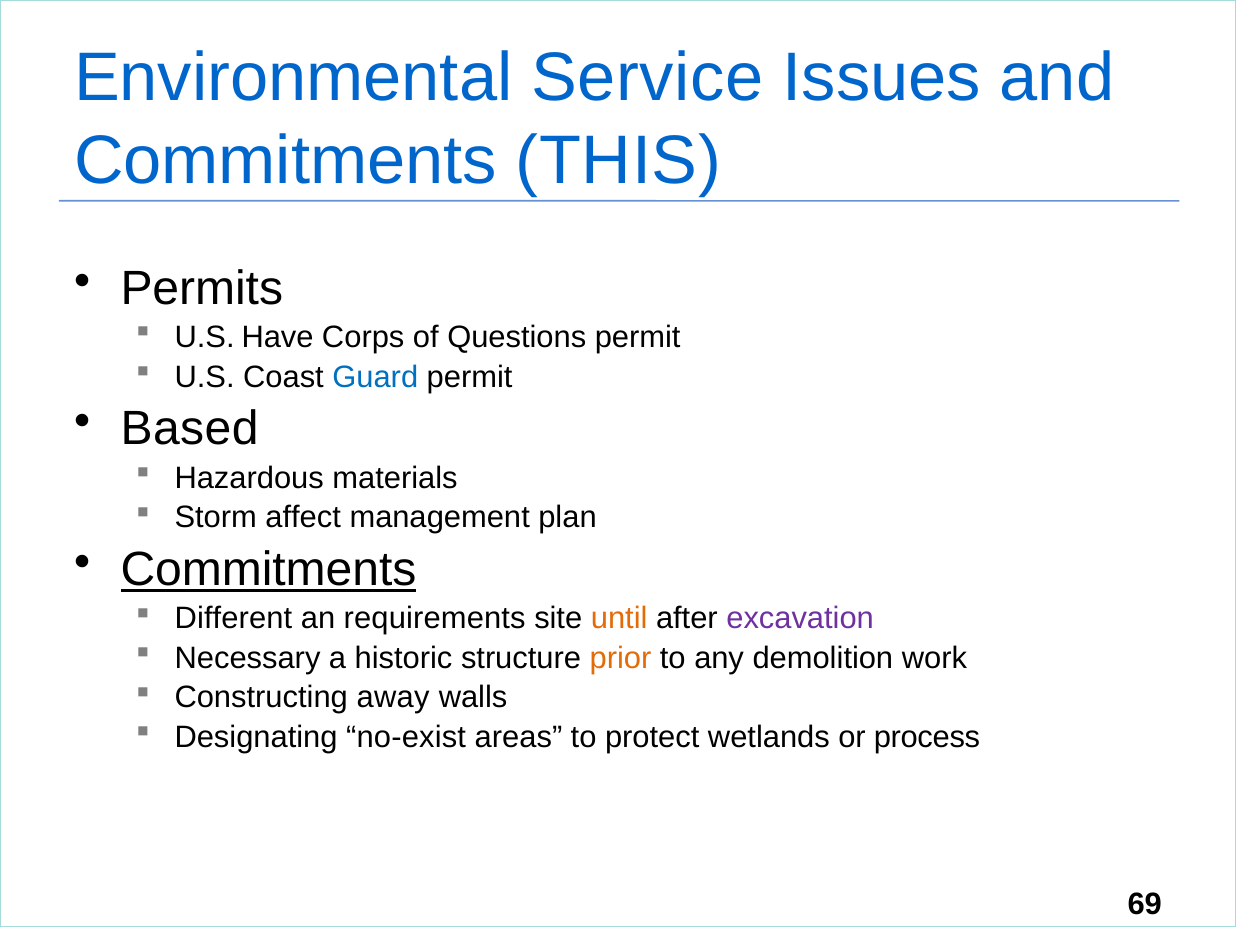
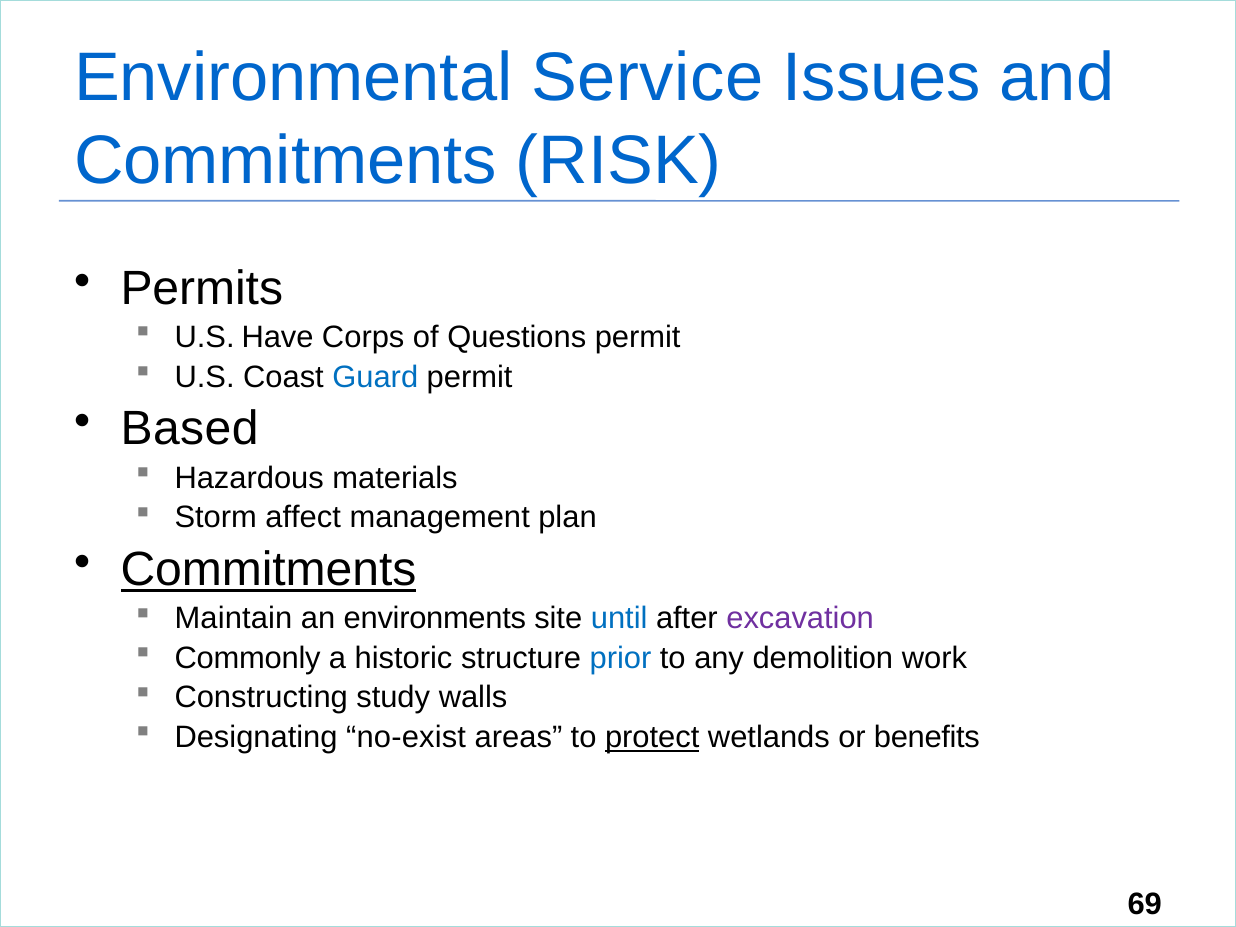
THIS: THIS -> RISK (619, 160)
Different: Different -> Maintain (233, 619)
requirements: requirements -> environments (435, 619)
until colour: orange -> blue (619, 619)
Necessary: Necessary -> Commonly (248, 658)
prior colour: orange -> blue (620, 658)
away: away -> study (393, 698)
protect underline: none -> present (652, 737)
process: process -> benefits (927, 737)
